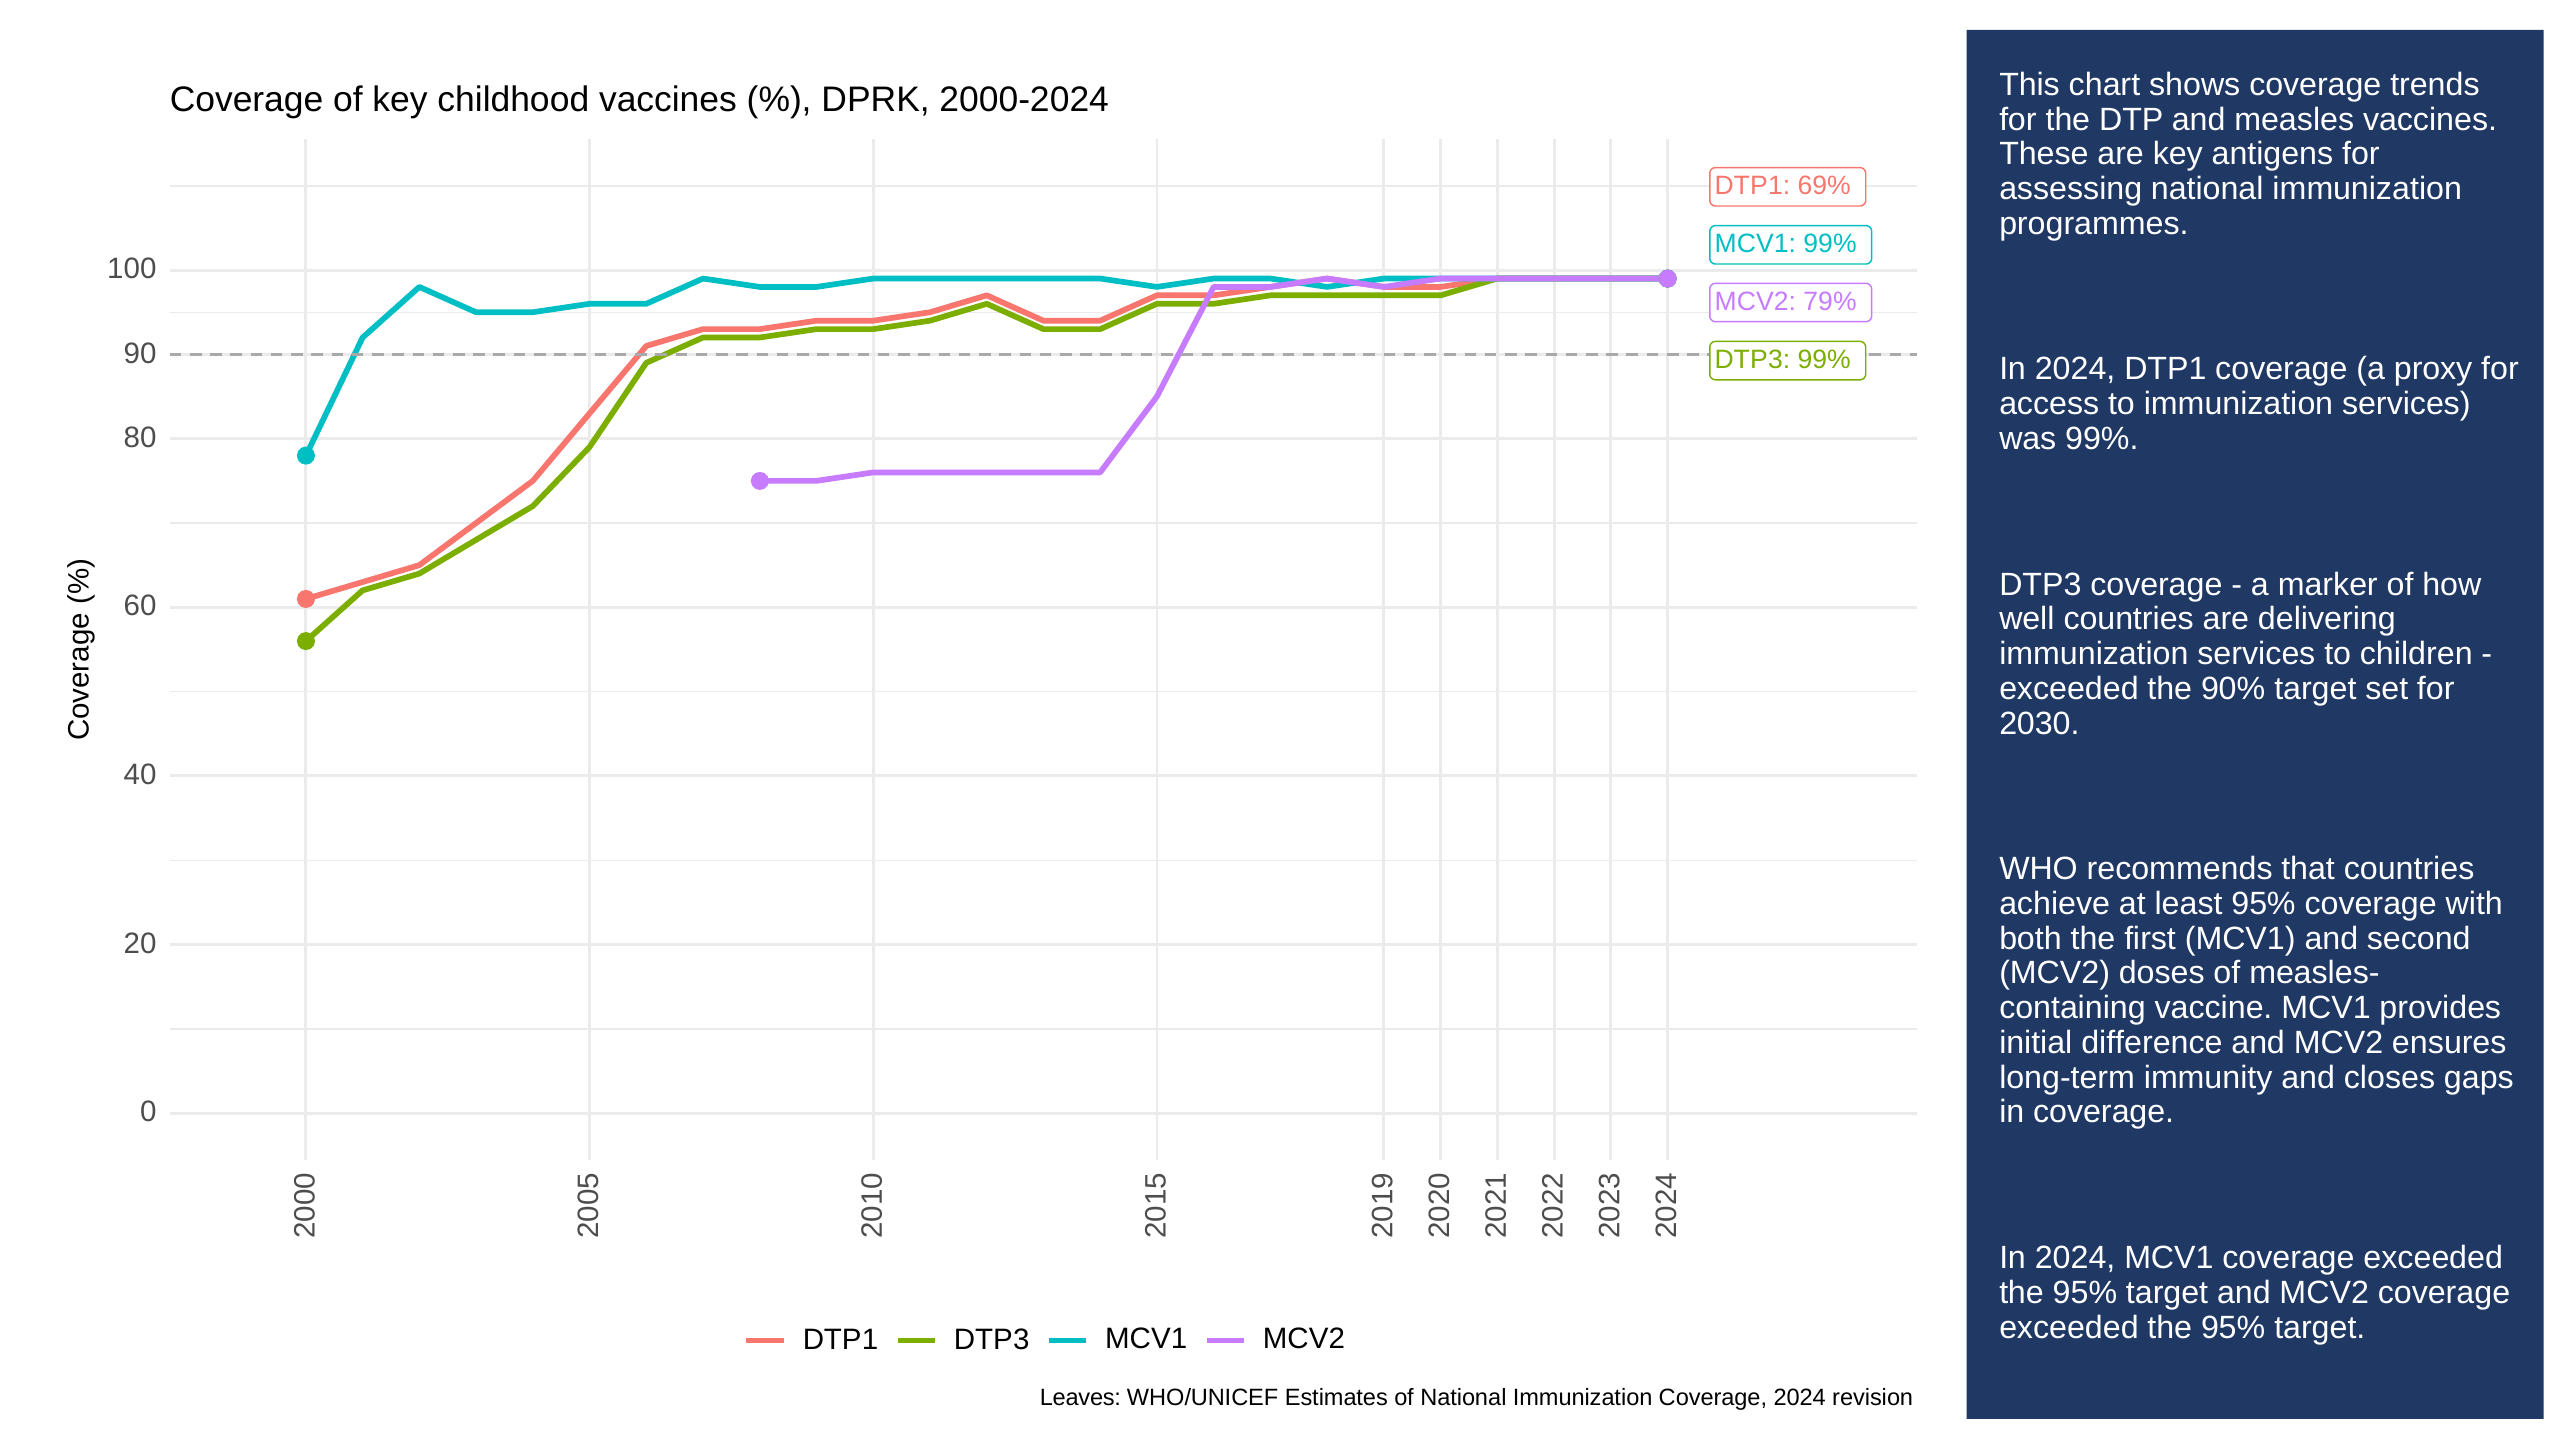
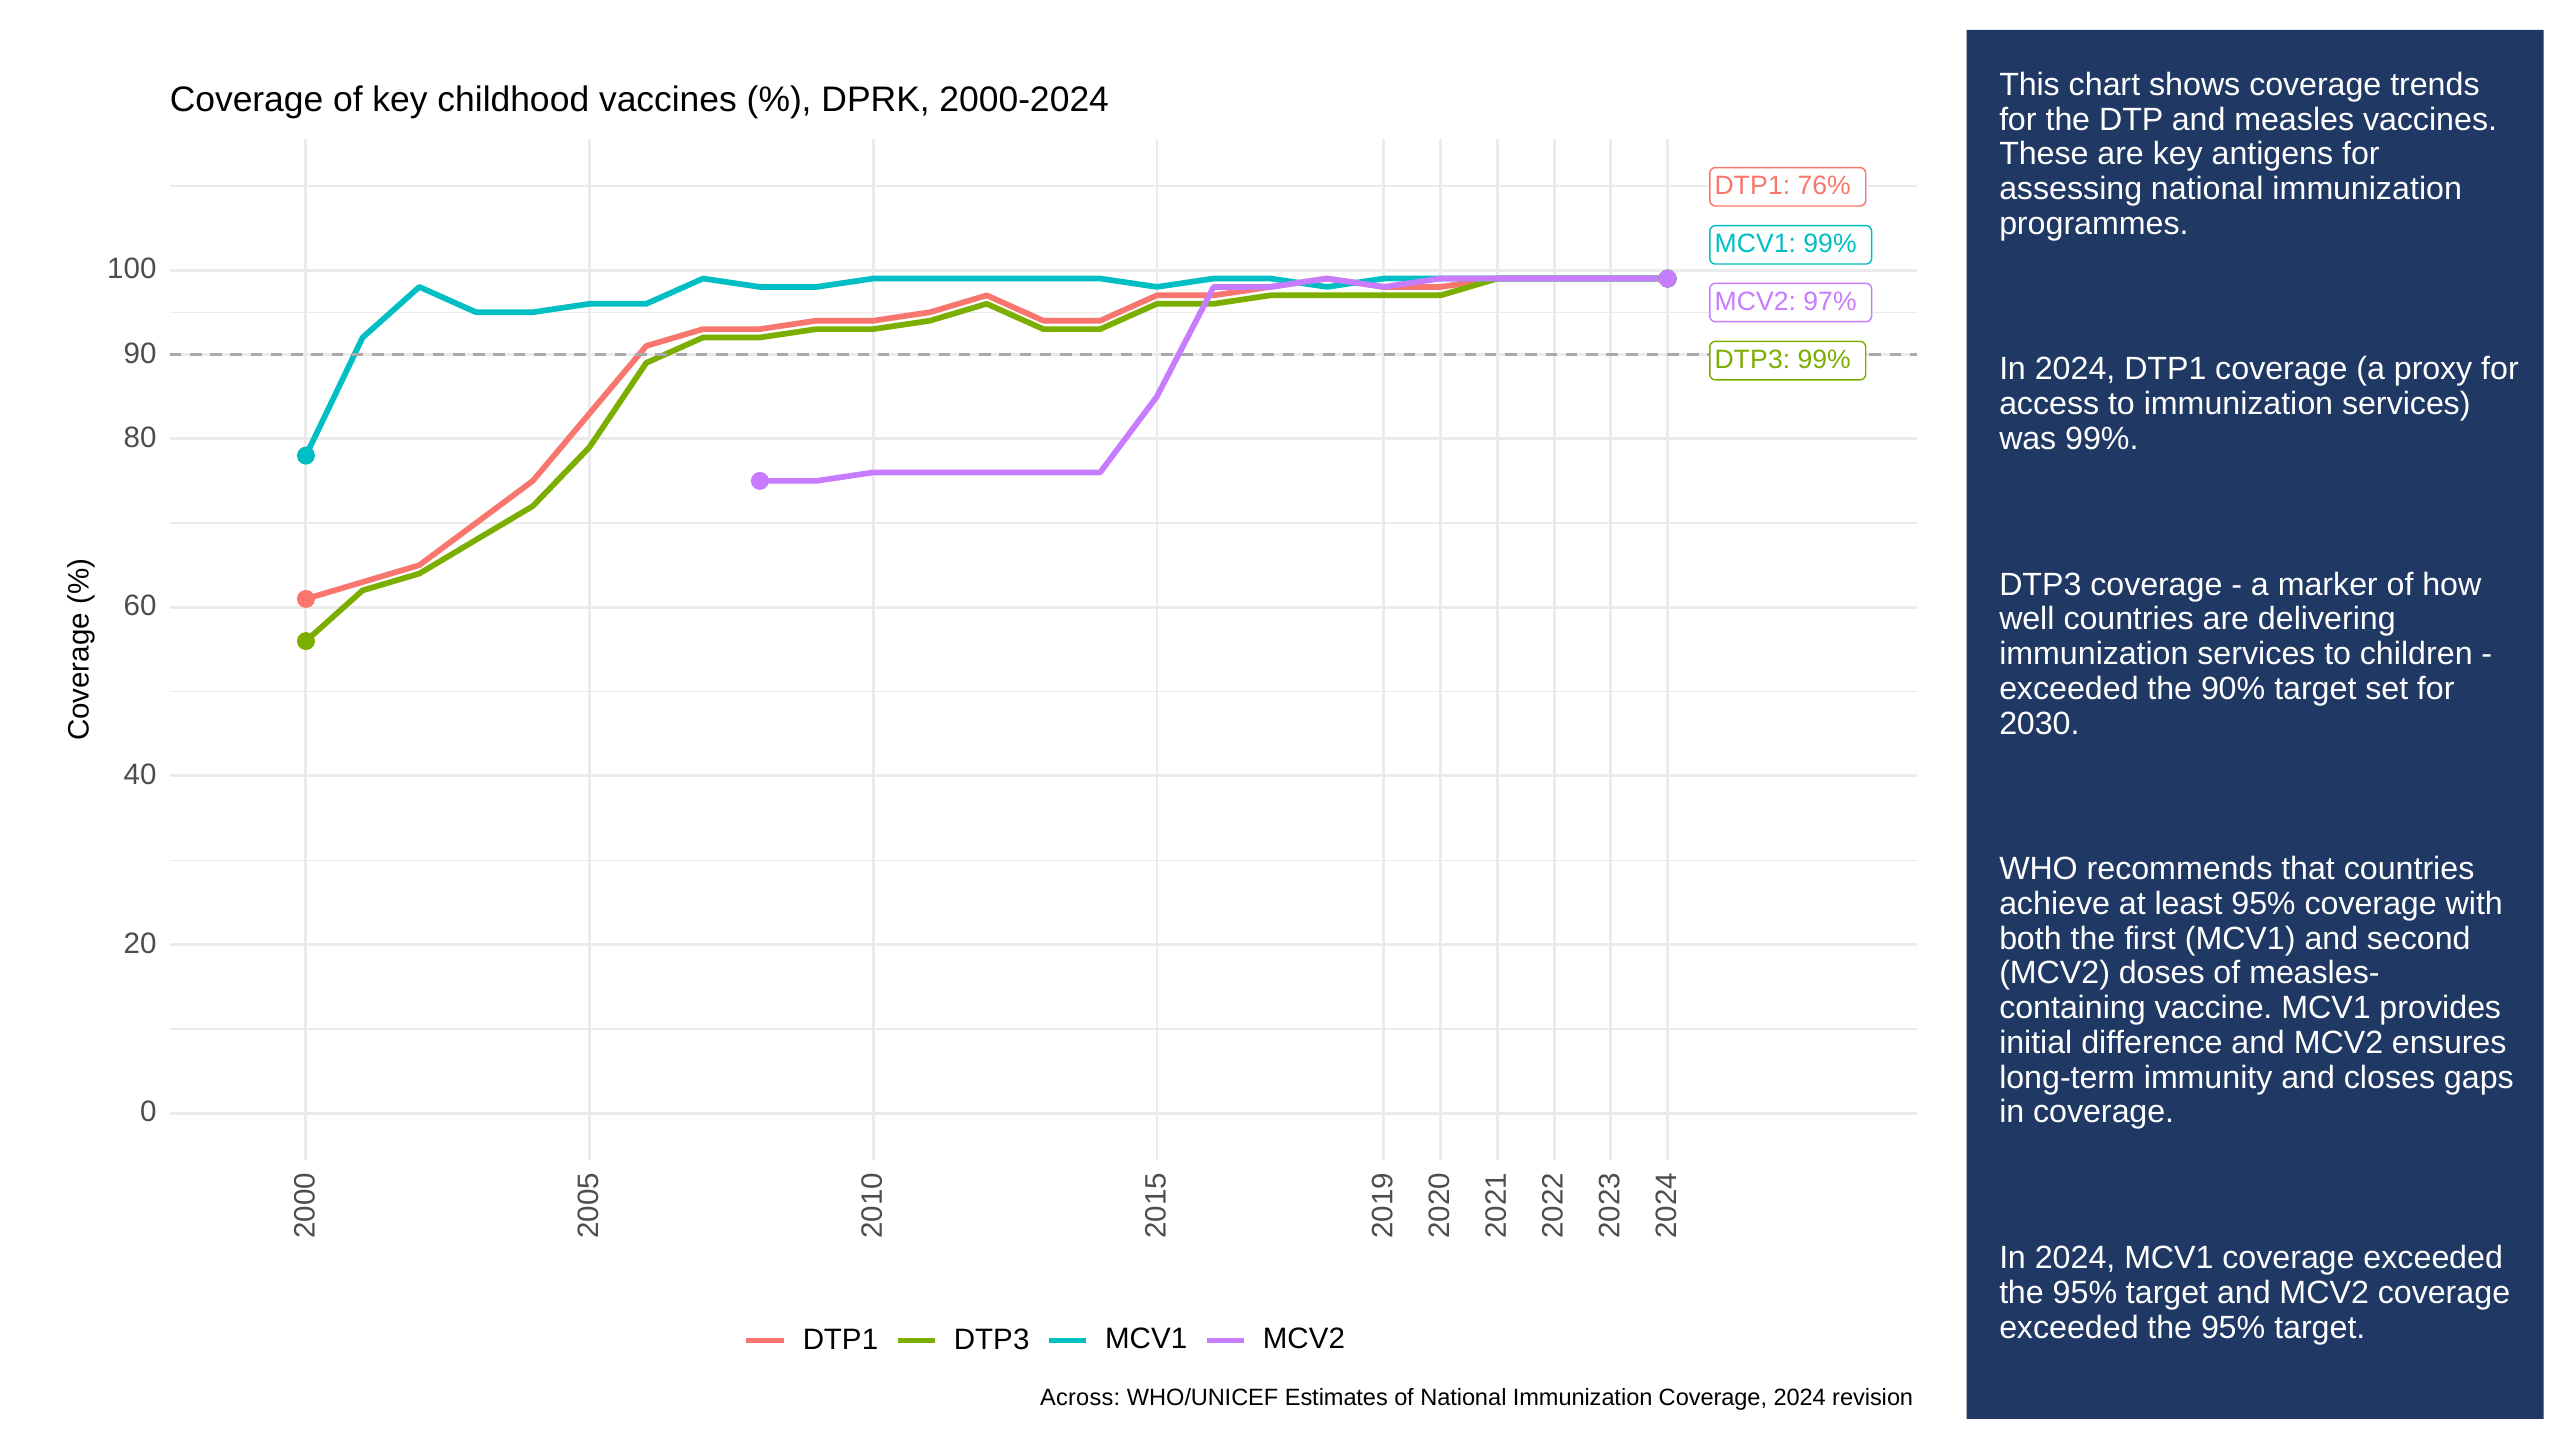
69%: 69% -> 76% (1824, 186)
79%: 79% -> 97% (1830, 301)
Leaves: Leaves -> Across (1080, 1398)
